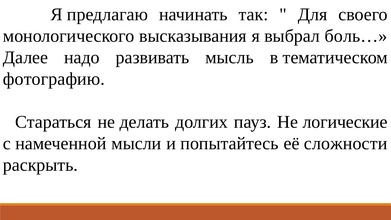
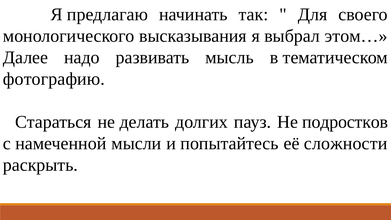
боль…: боль… -> этом… (356, 36)
логические: логические -> подростков (345, 122)
